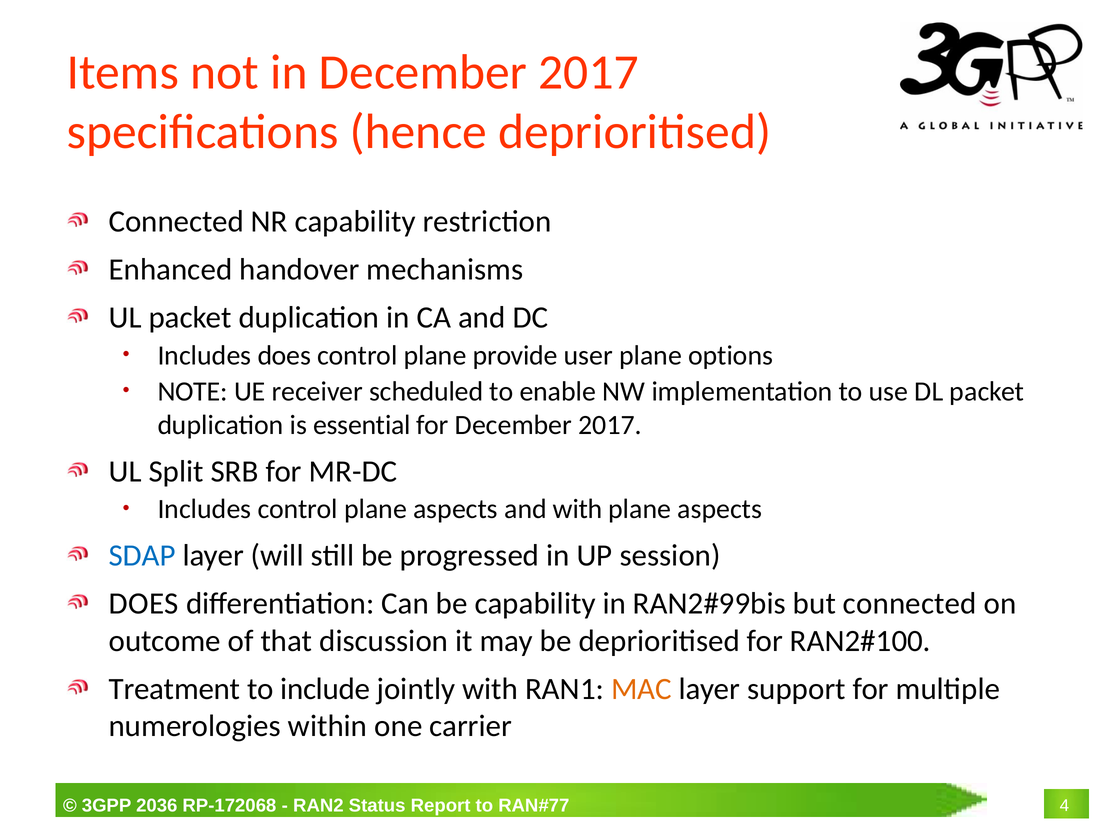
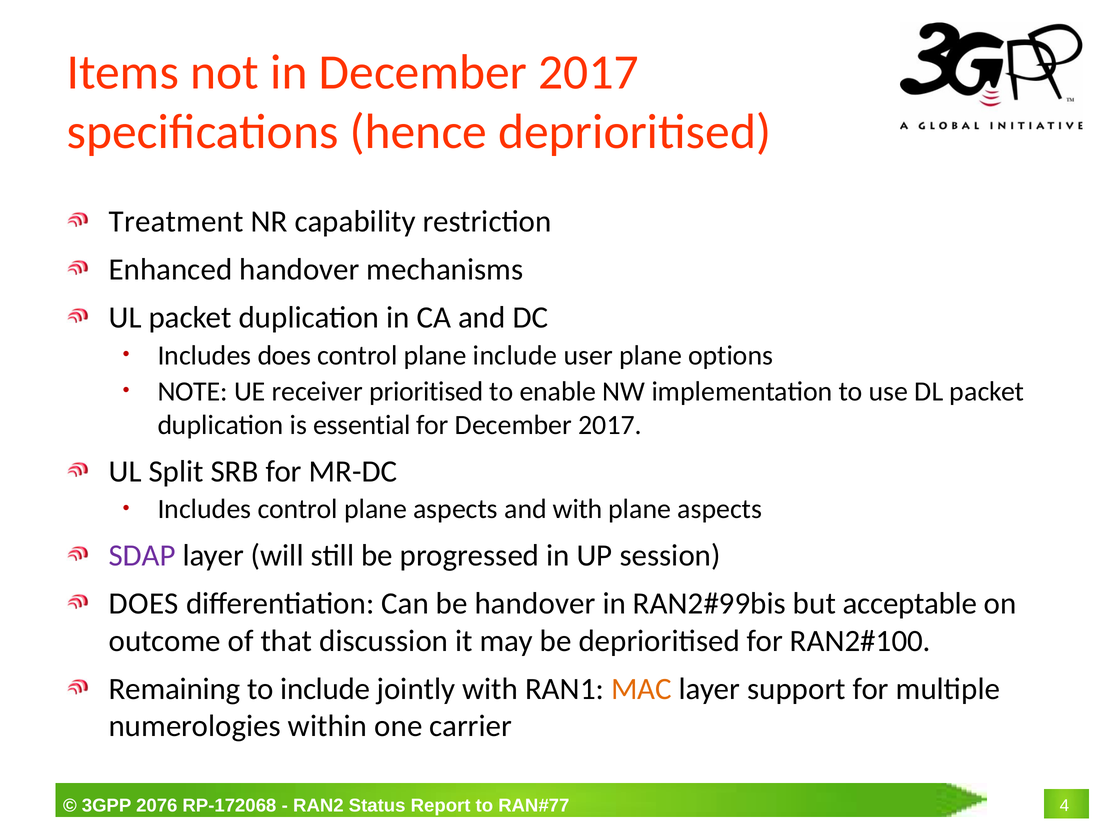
Connected: Connected -> Treatment (176, 221)
plane provide: provide -> include (515, 355)
scheduled: scheduled -> prioritised (426, 392)
SDAP colour: blue -> purple (142, 556)
be capability: capability -> handover (535, 604)
but connected: connected -> acceptable (910, 604)
Treatment: Treatment -> Remaining (174, 689)
2036: 2036 -> 2076 (157, 806)
